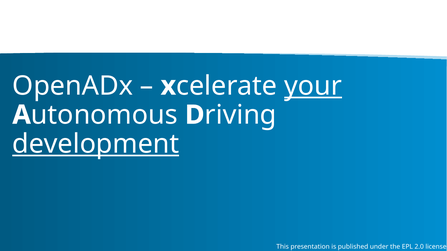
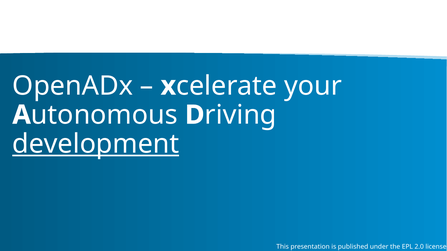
your underline: present -> none (313, 86)
